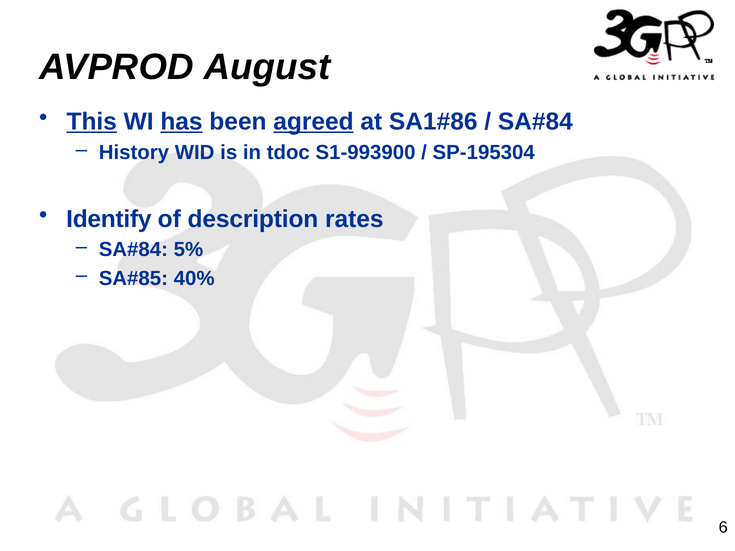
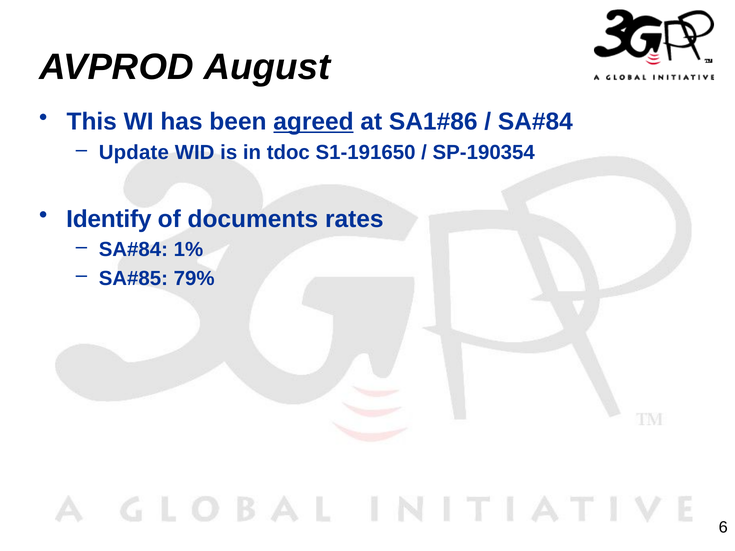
This underline: present -> none (92, 122)
has underline: present -> none (182, 122)
History: History -> Update (134, 153)
S1-993900: S1-993900 -> S1-191650 (366, 153)
SP-195304: SP-195304 -> SP-190354 (484, 153)
description: description -> documents (253, 219)
5%: 5% -> 1% (188, 250)
40%: 40% -> 79% (194, 278)
